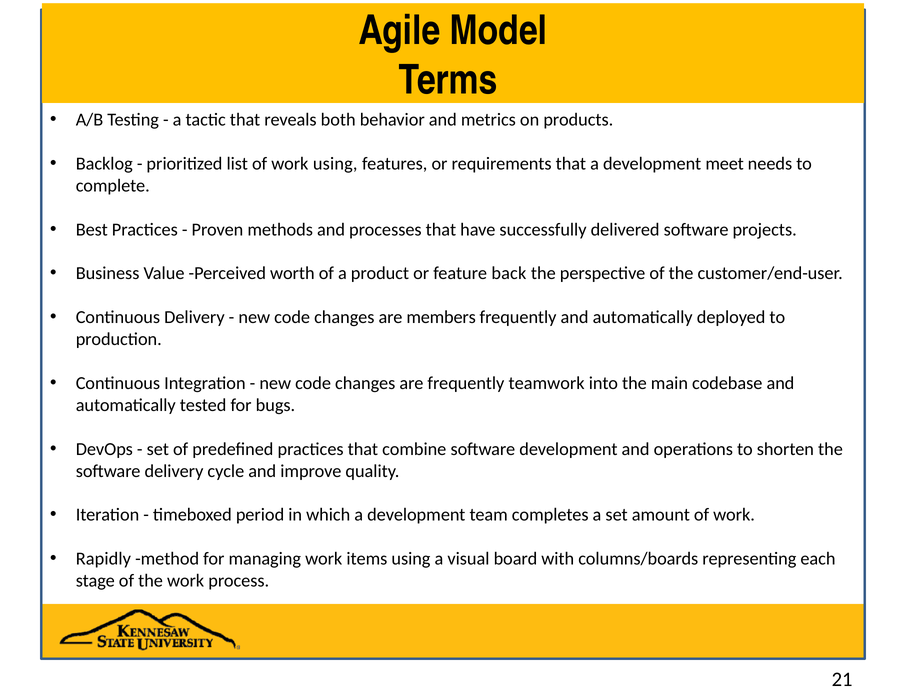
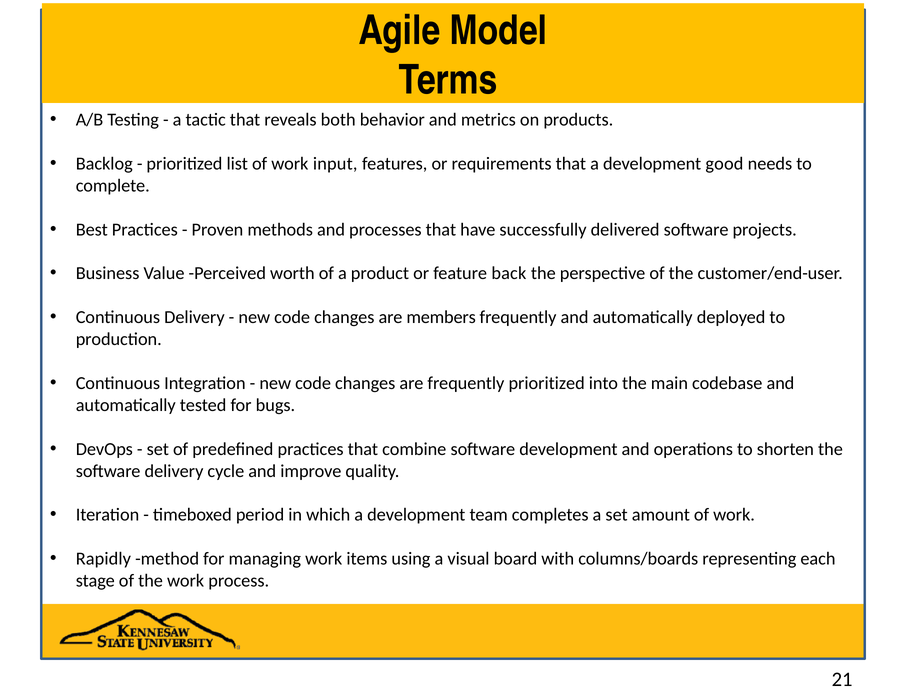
work using: using -> input (335, 164)
meet: meet -> good (724, 164)
frequently teamwork: teamwork -> prioritized (547, 383)
